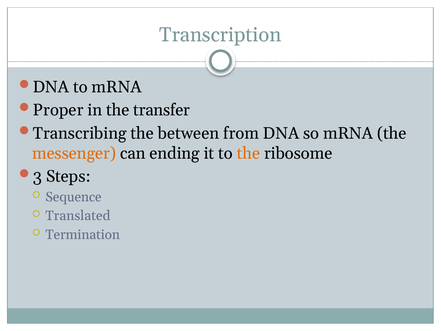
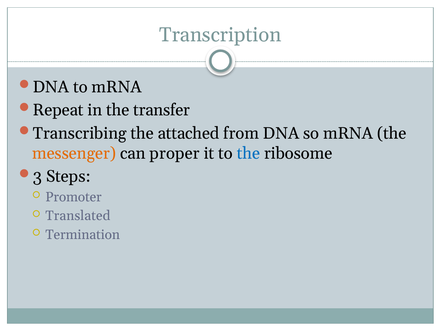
Proper: Proper -> Repeat (58, 110)
between: between -> attached (189, 133)
ending: ending -> proper (175, 153)
the colour: orange -> blue (248, 153)
Sequence: Sequence -> Promoter (73, 197)
